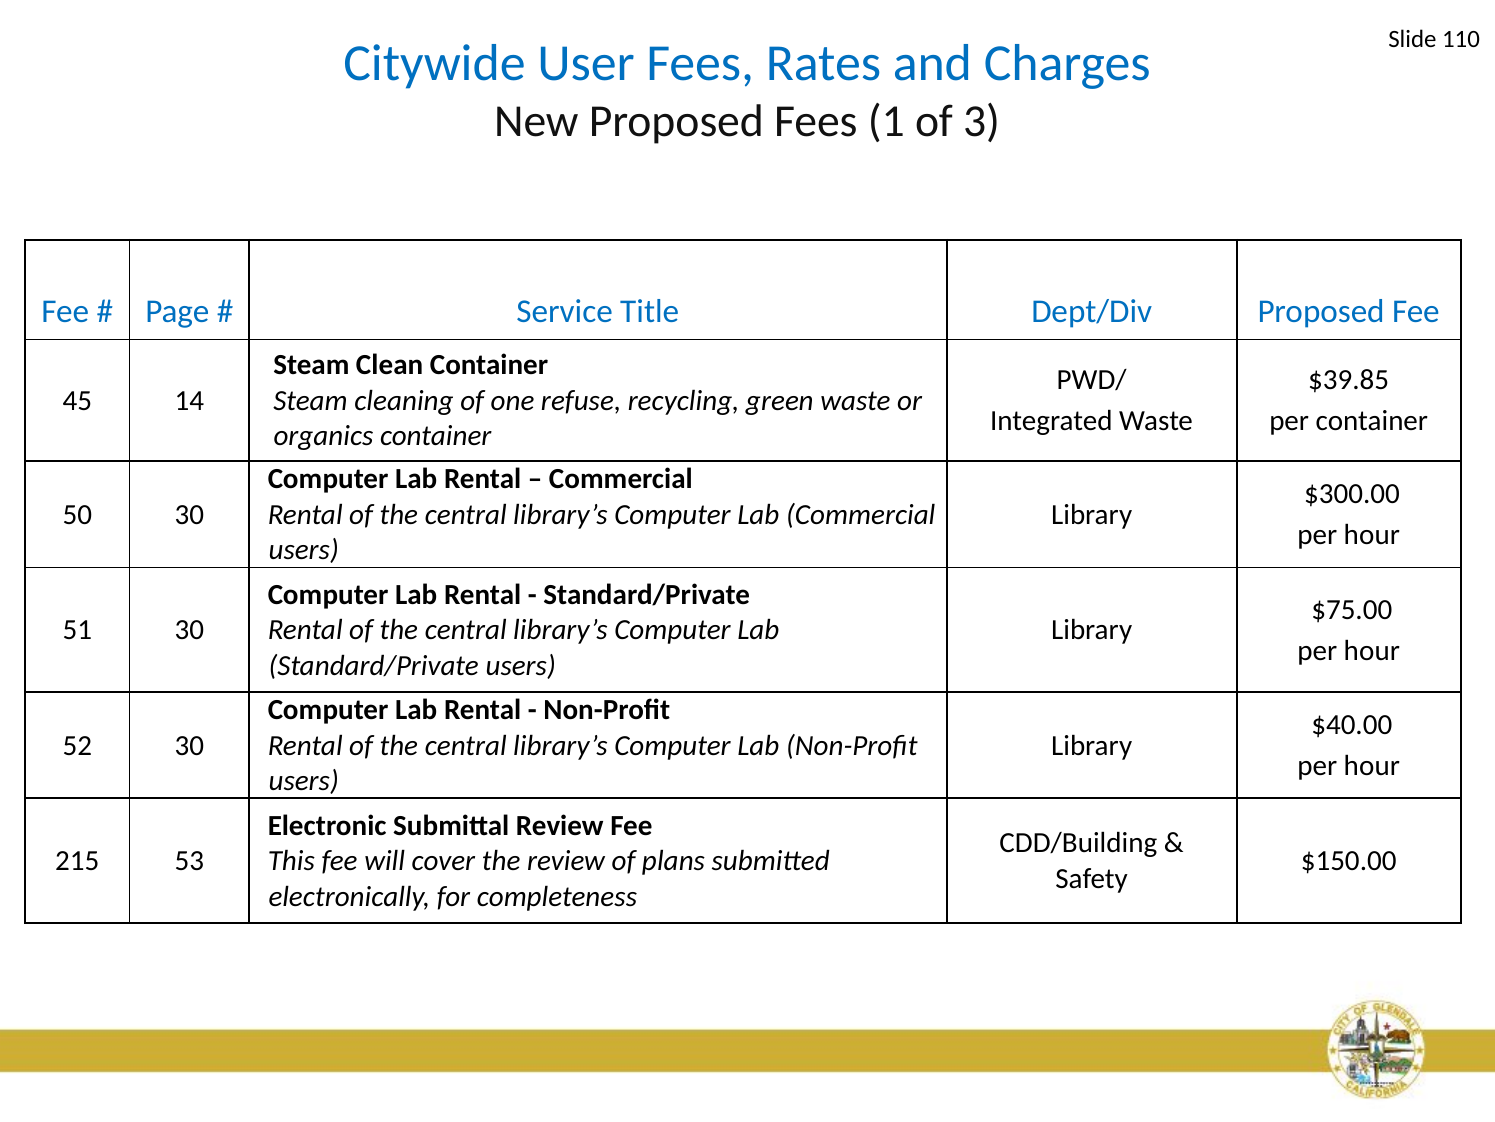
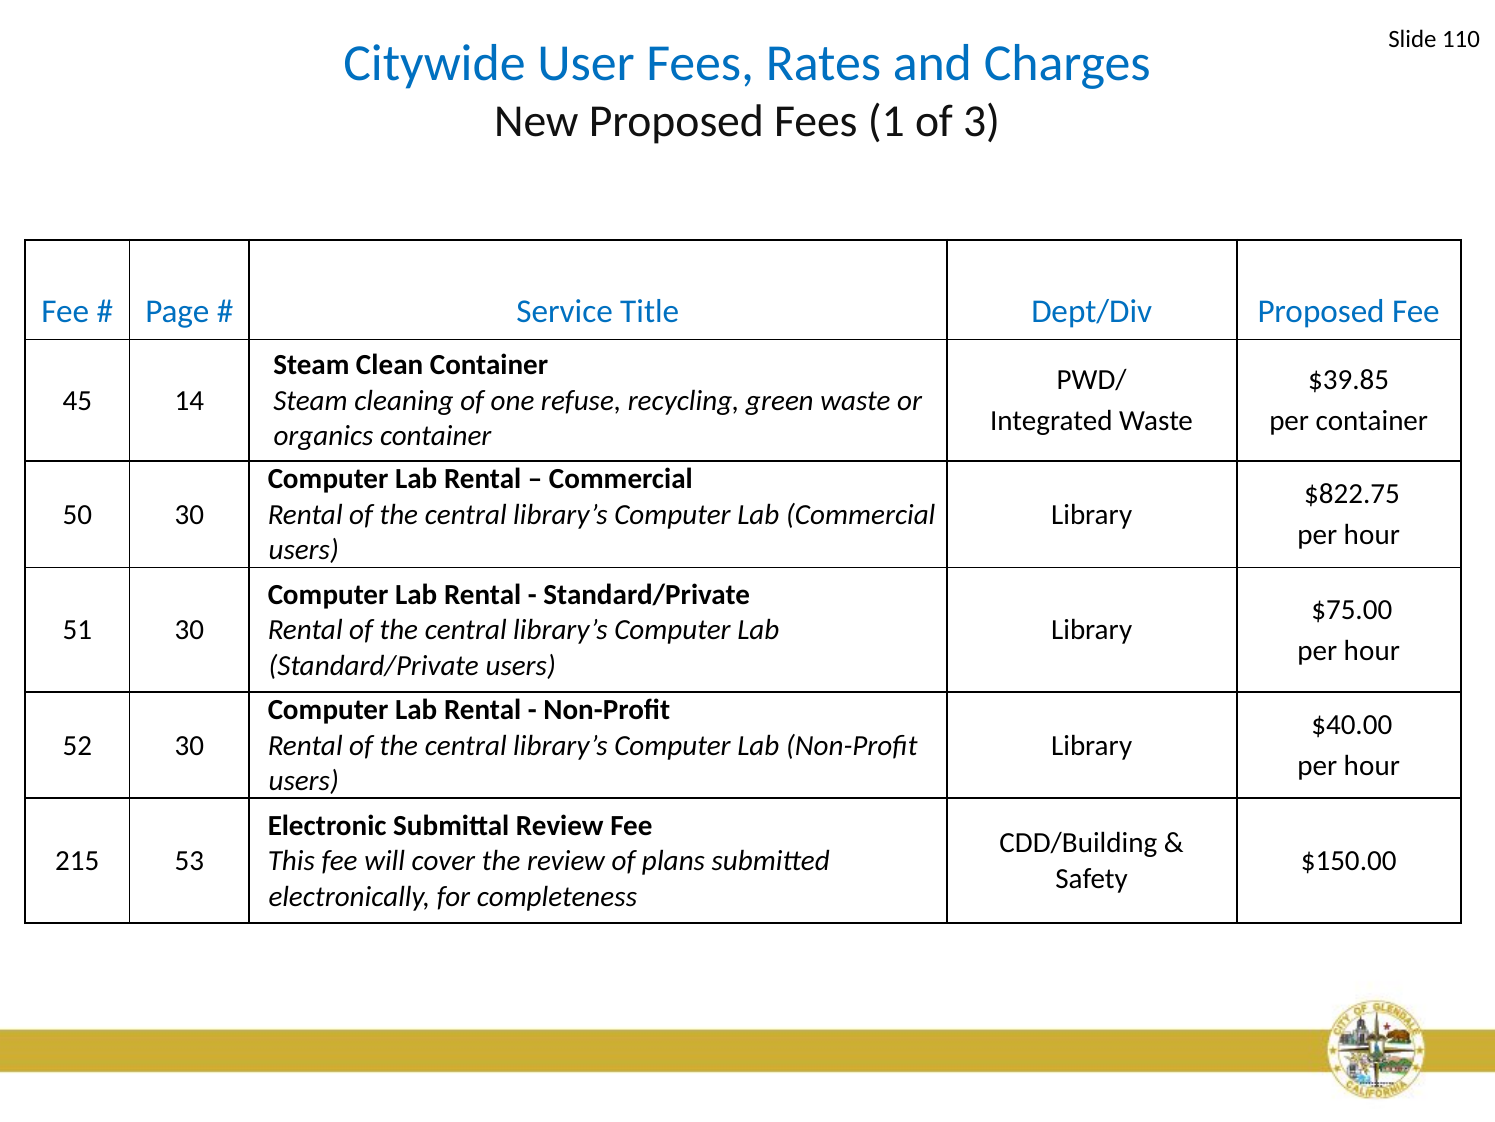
$300.00: $300.00 -> $822.75 (1352, 494)
